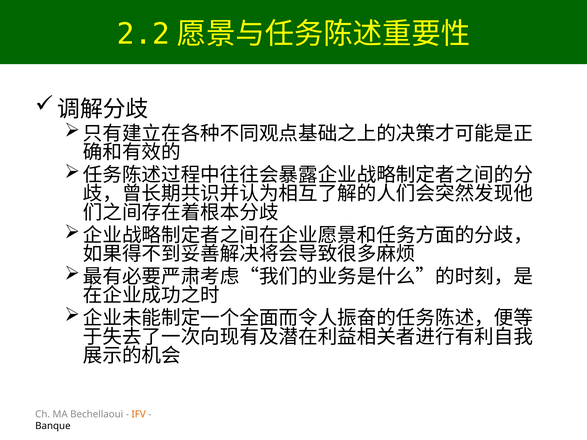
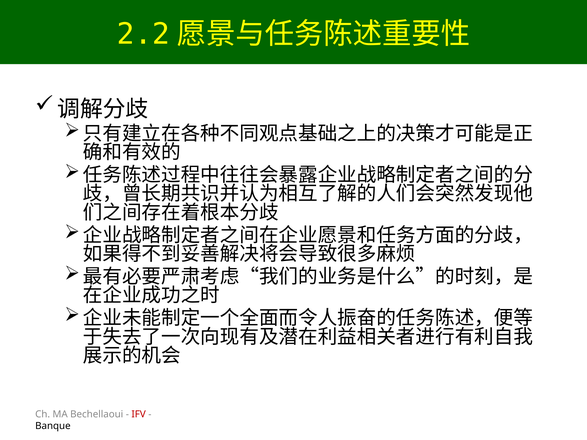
IFV colour: orange -> red (139, 415)
